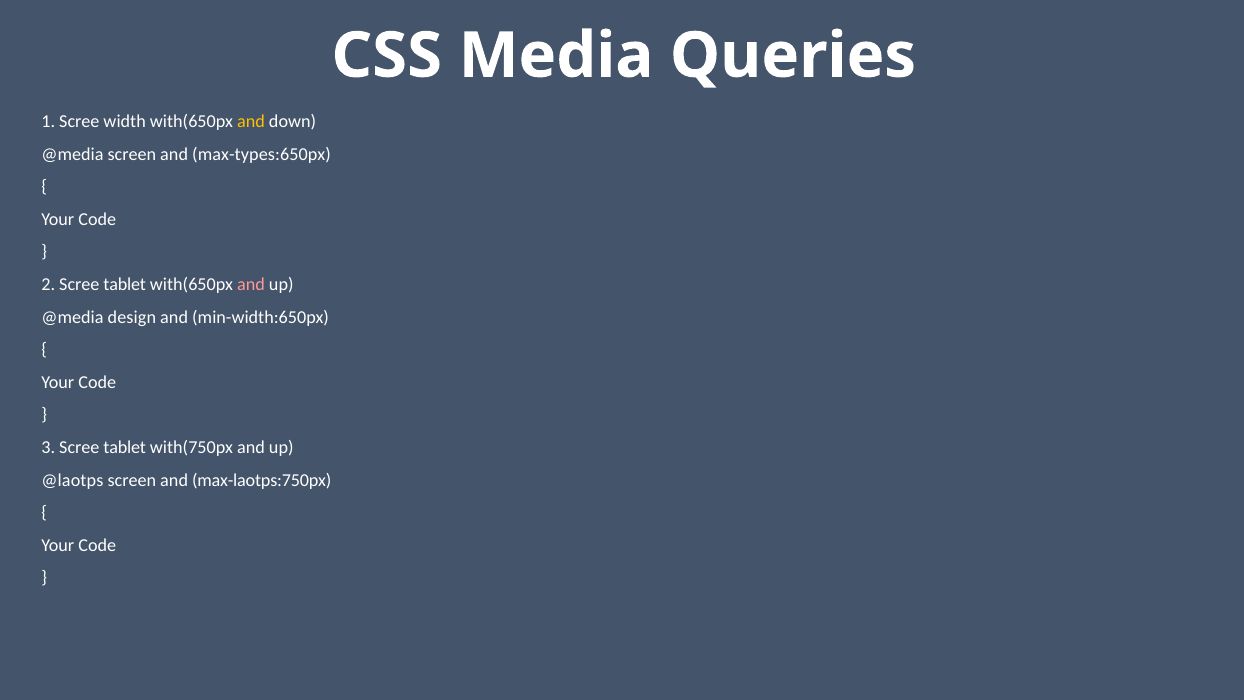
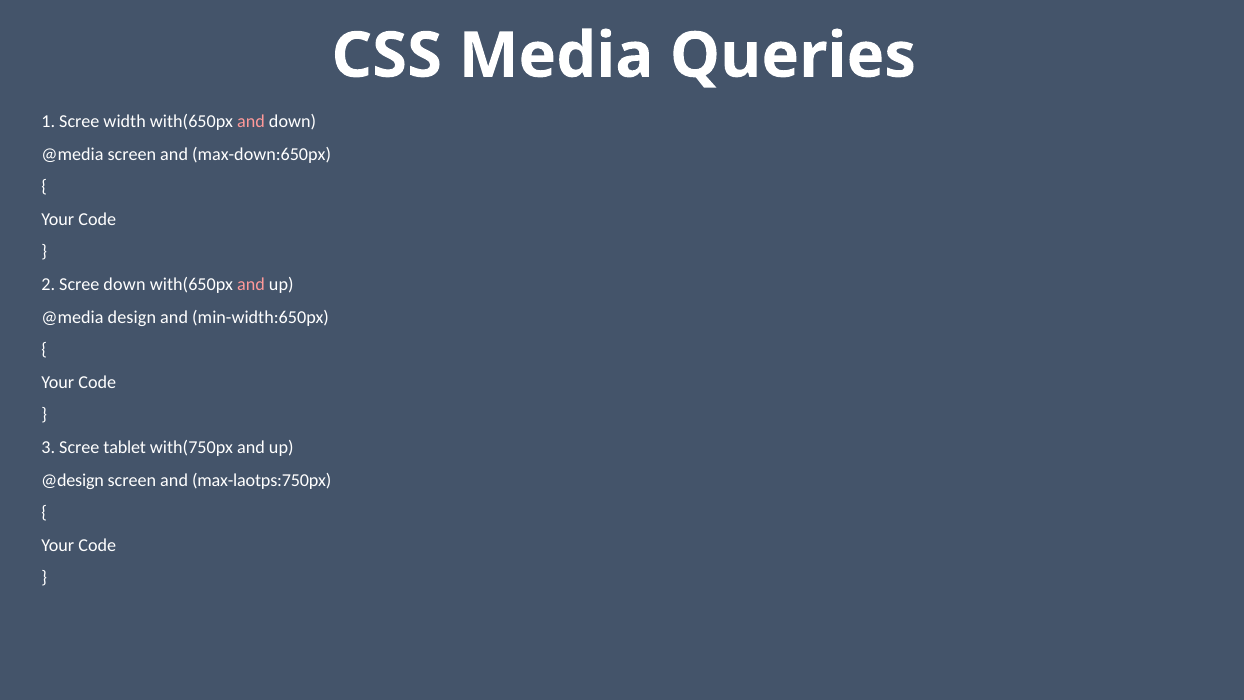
and colour: yellow -> pink (251, 121)
max-types:650px: max-types:650px -> max-down:650px (262, 154)
2 Scree tablet: tablet -> down (125, 284)
@laotps: @laotps -> @design (73, 480)
